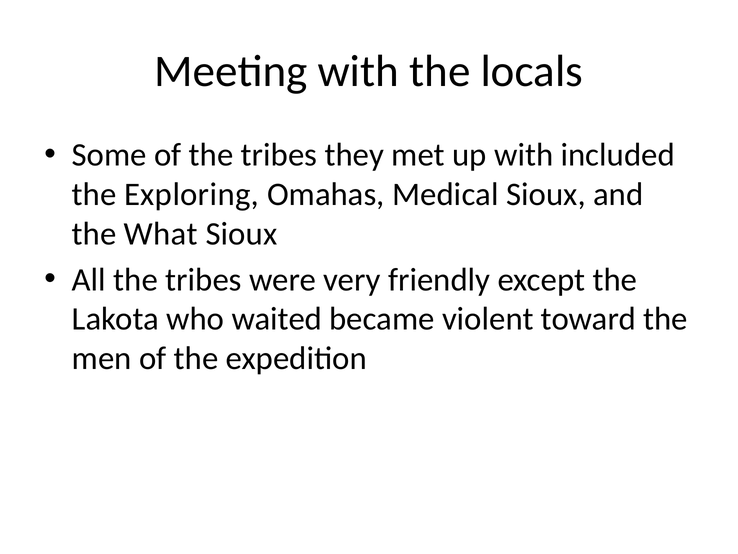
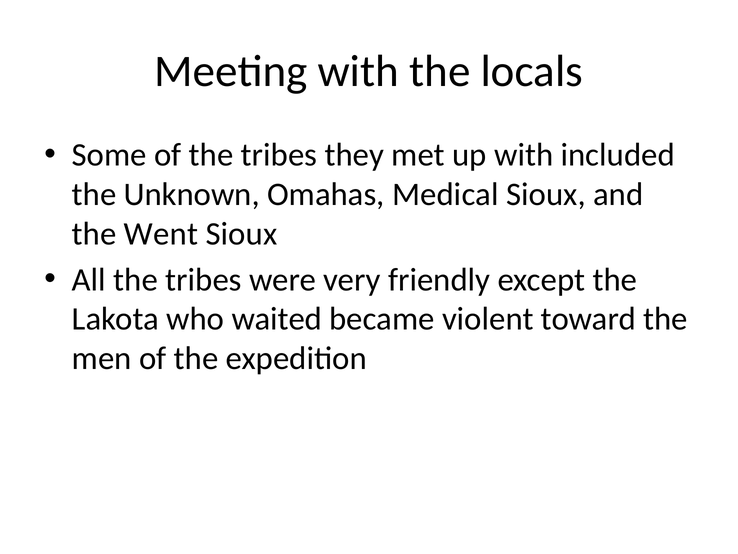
Exploring: Exploring -> Unknown (192, 194)
What: What -> Went (161, 234)
